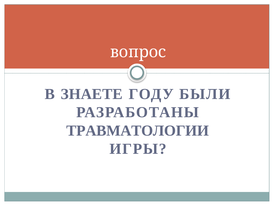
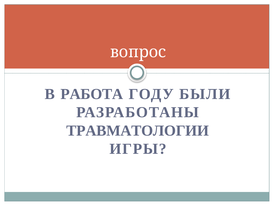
ЗНАЕТЕ: ЗНАЕТЕ -> РАБОТА (92, 94)
